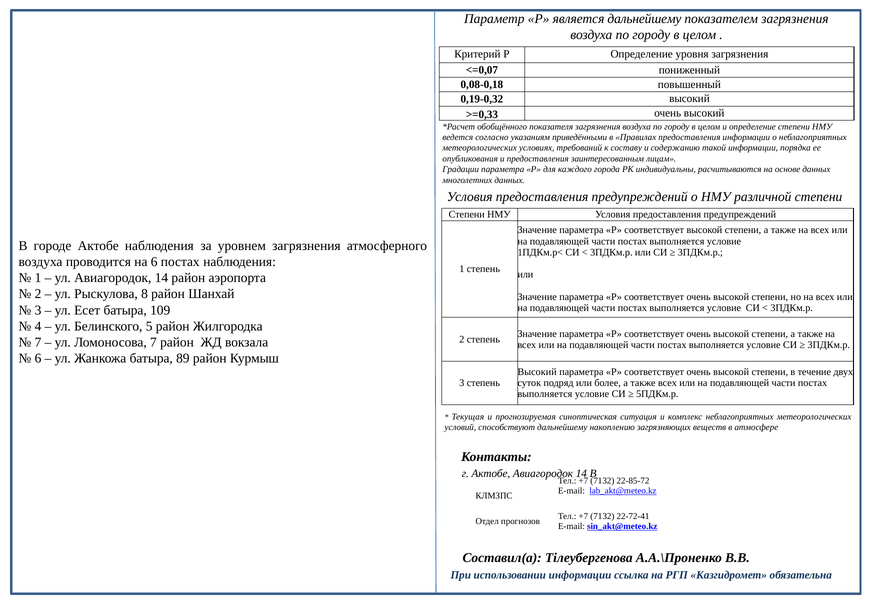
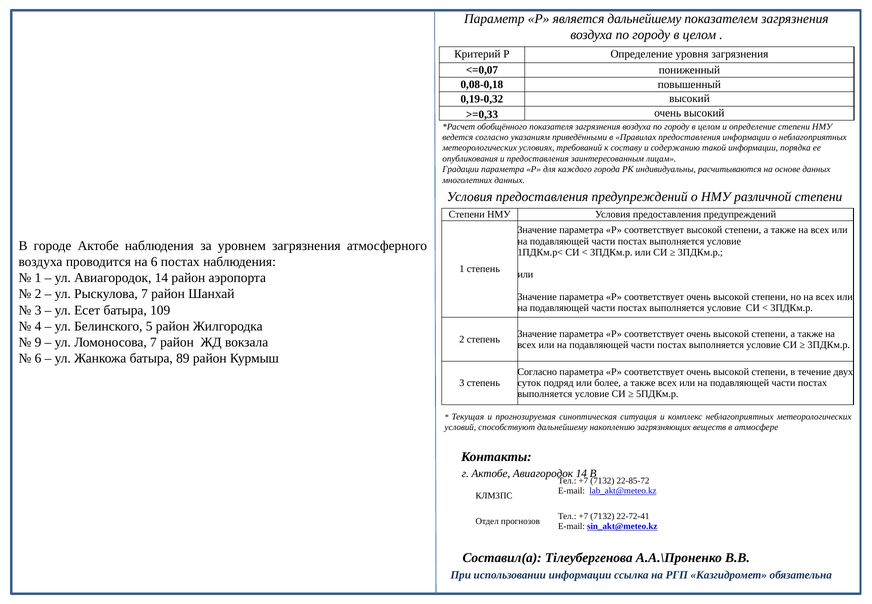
Рыскулова 8: 8 -> 7 (144, 294)
7: 7 -> 9 (38, 342)
Высокий: Высокий -> Согласно (537, 372)
